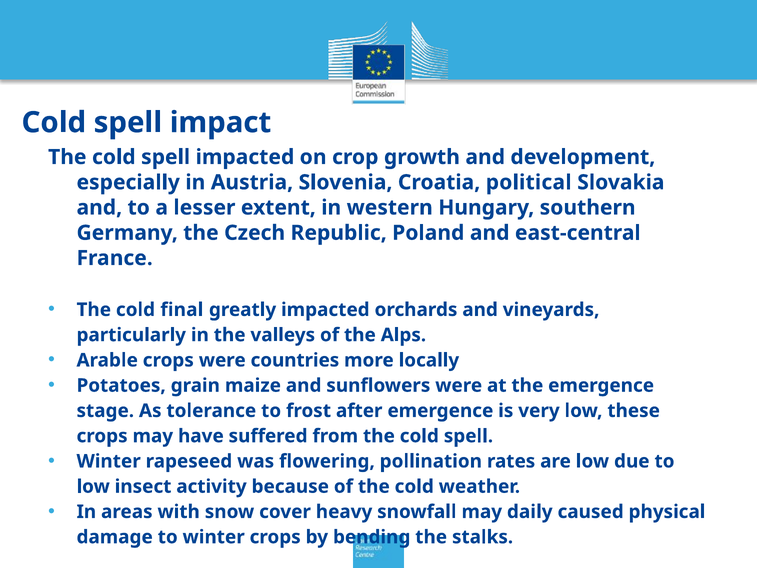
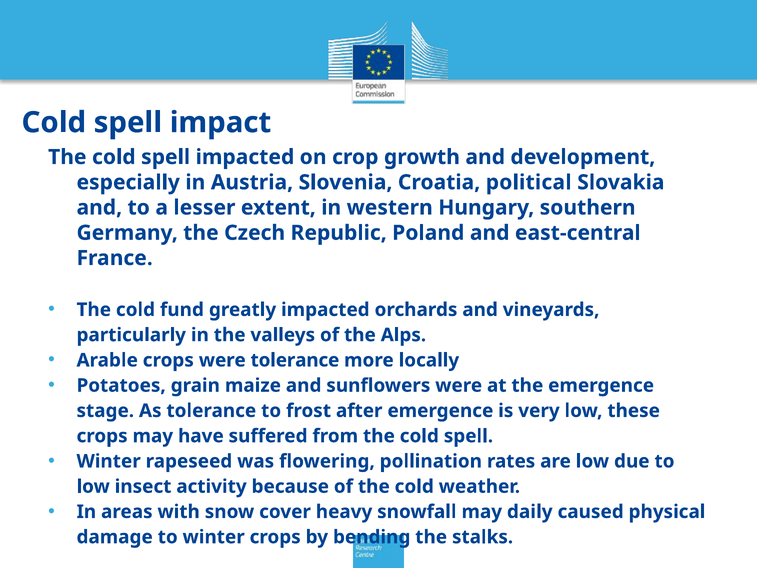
final: final -> fund (182, 310)
were countries: countries -> tolerance (295, 360)
